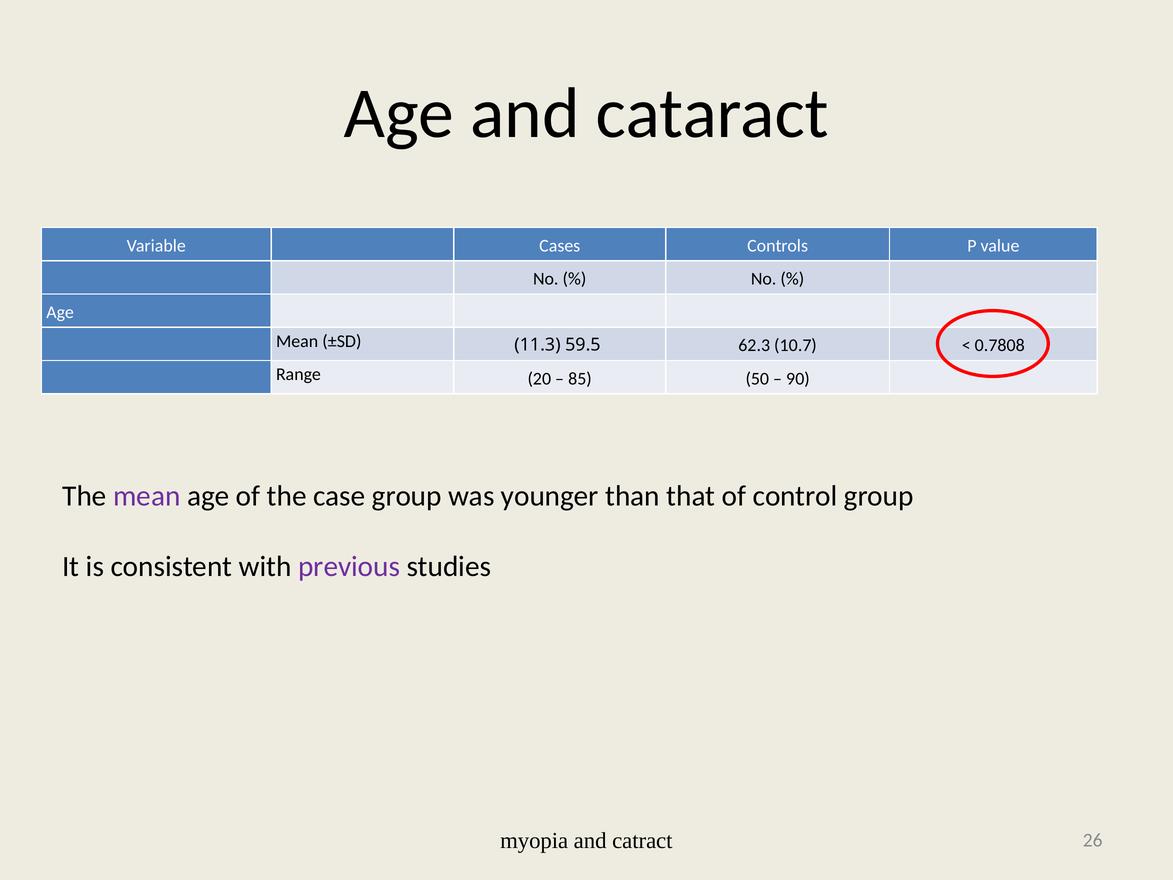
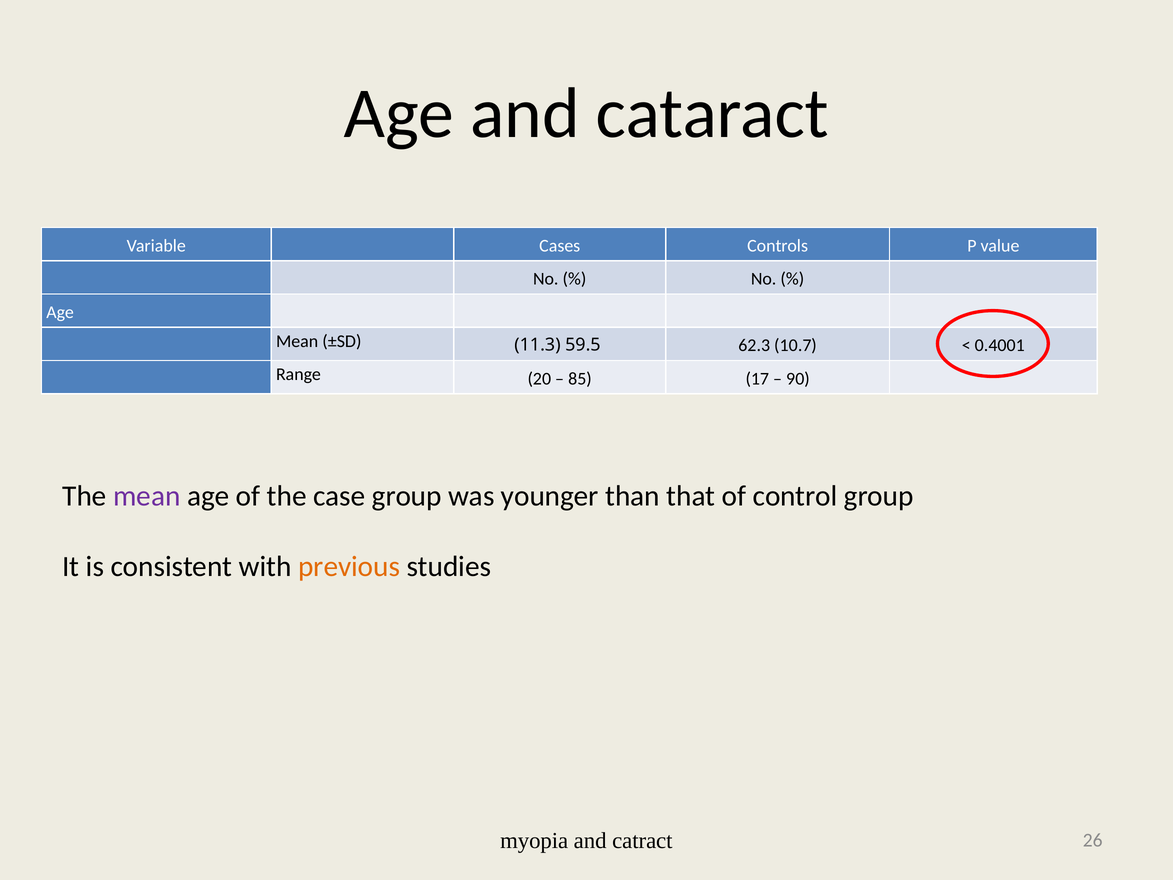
0.7808: 0.7808 -> 0.4001 (1000, 345)
50: 50 -> 17 (757, 379)
previous colour: purple -> orange (349, 566)
